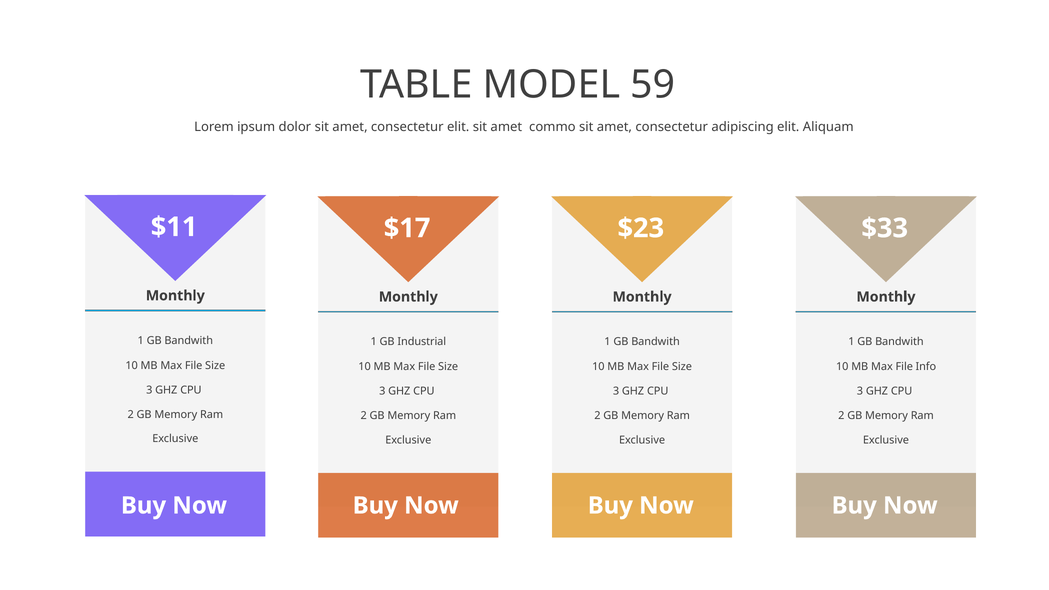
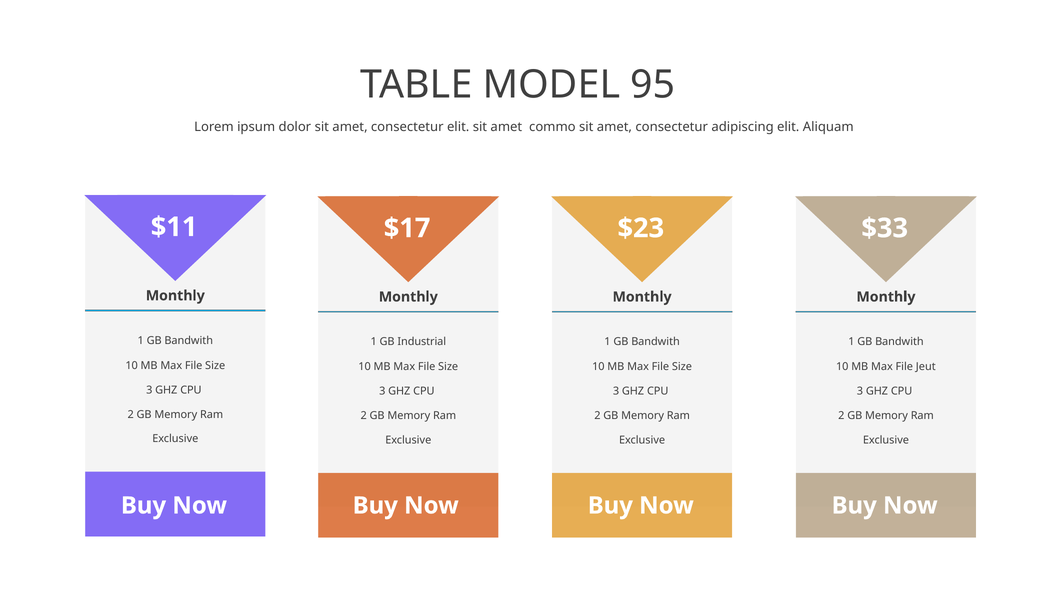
59: 59 -> 95 (653, 85)
Info: Info -> Jeut (926, 367)
